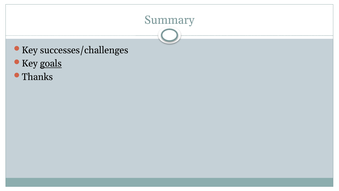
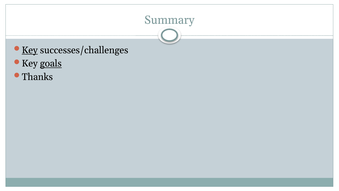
Key underline: none -> present (30, 50)
